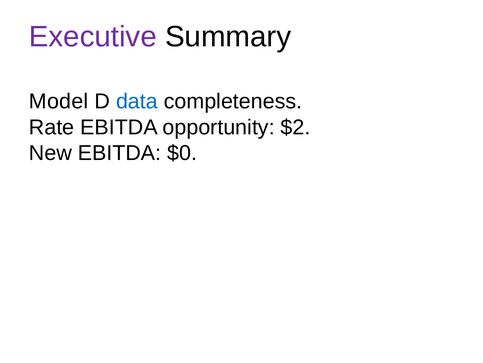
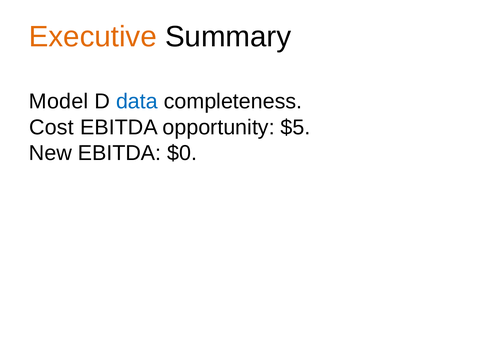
Executive colour: purple -> orange (93, 37)
Rate: Rate -> Cost (51, 127)
$2: $2 -> $5 (296, 127)
